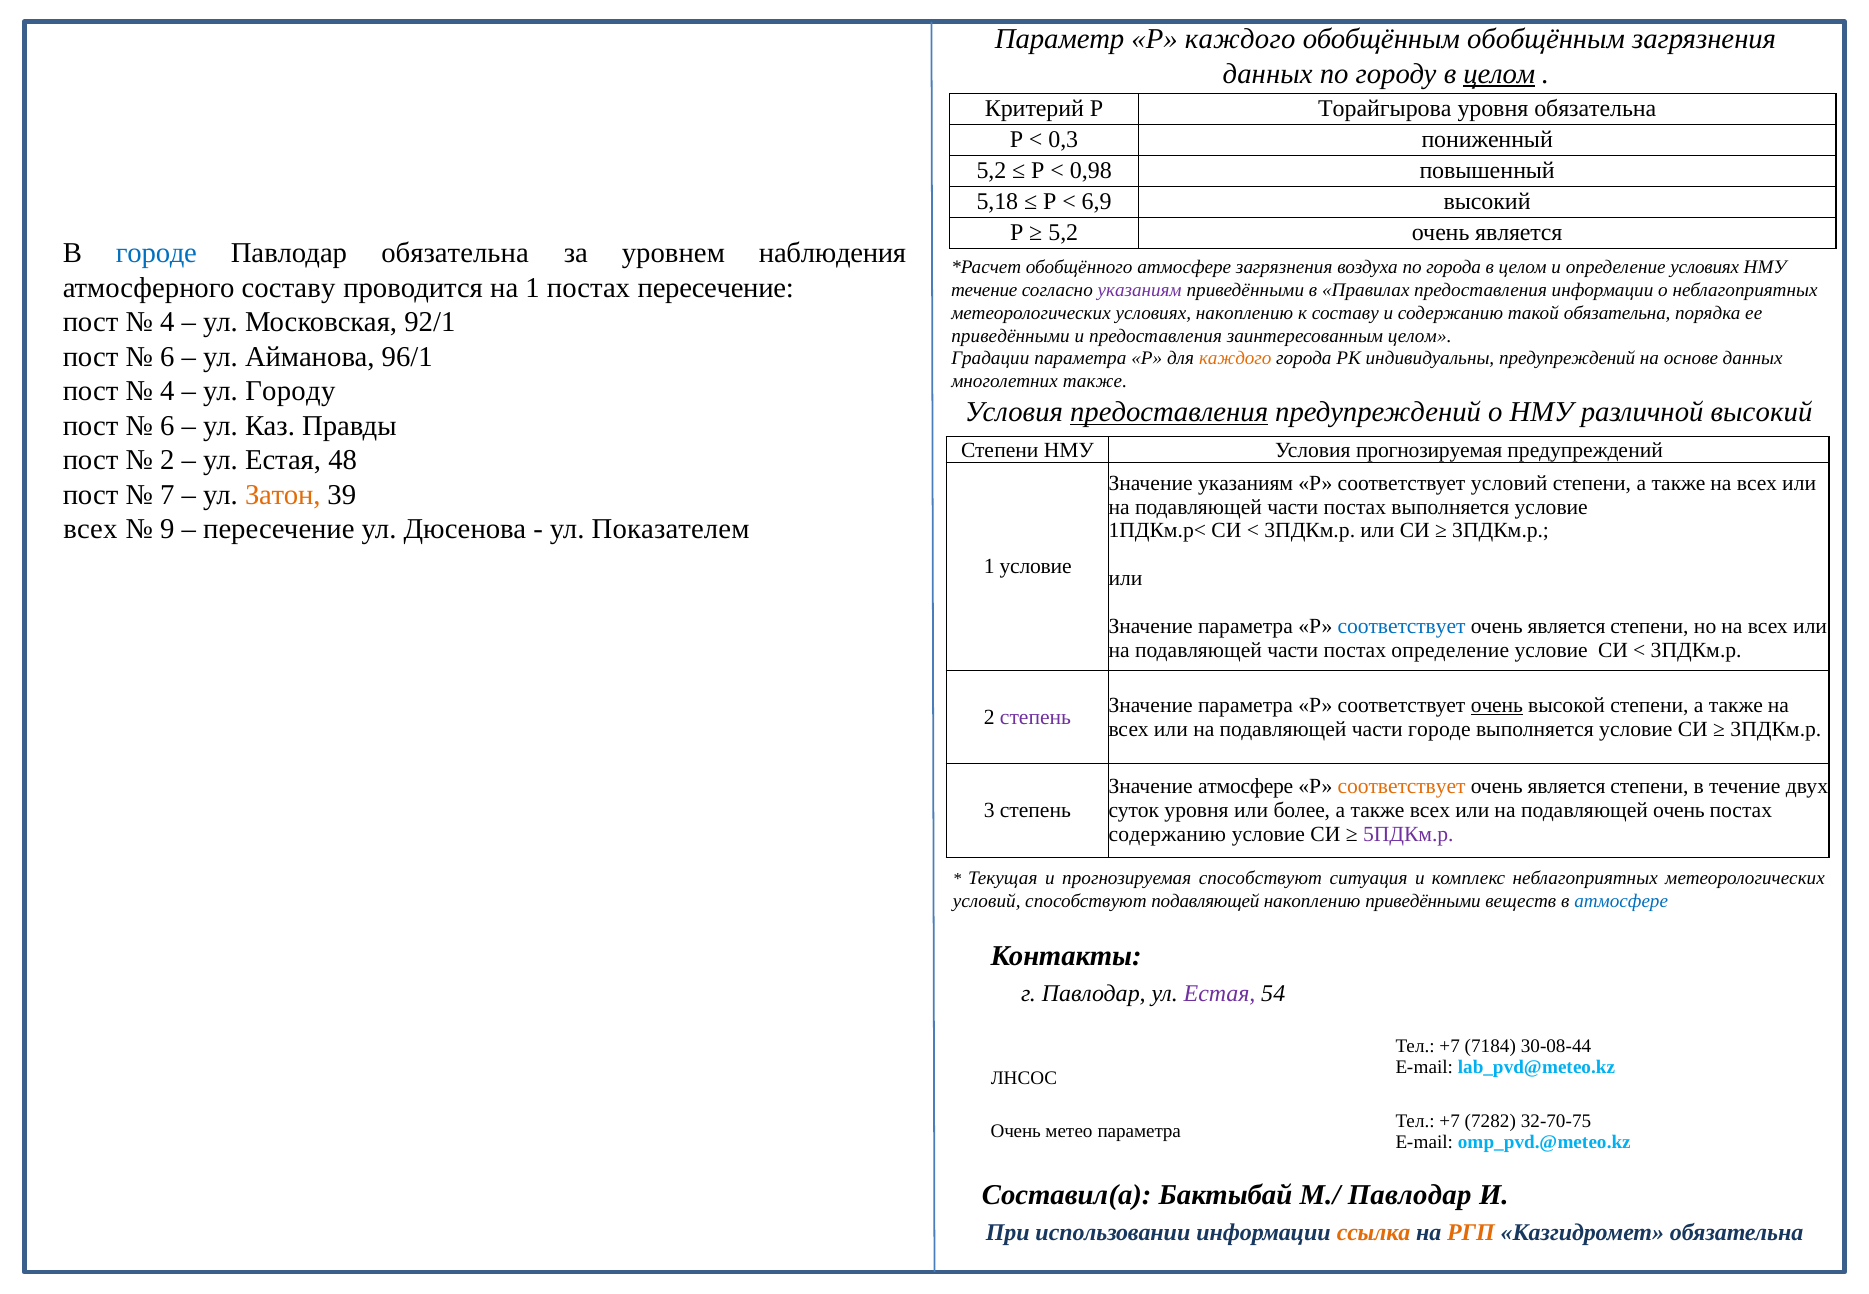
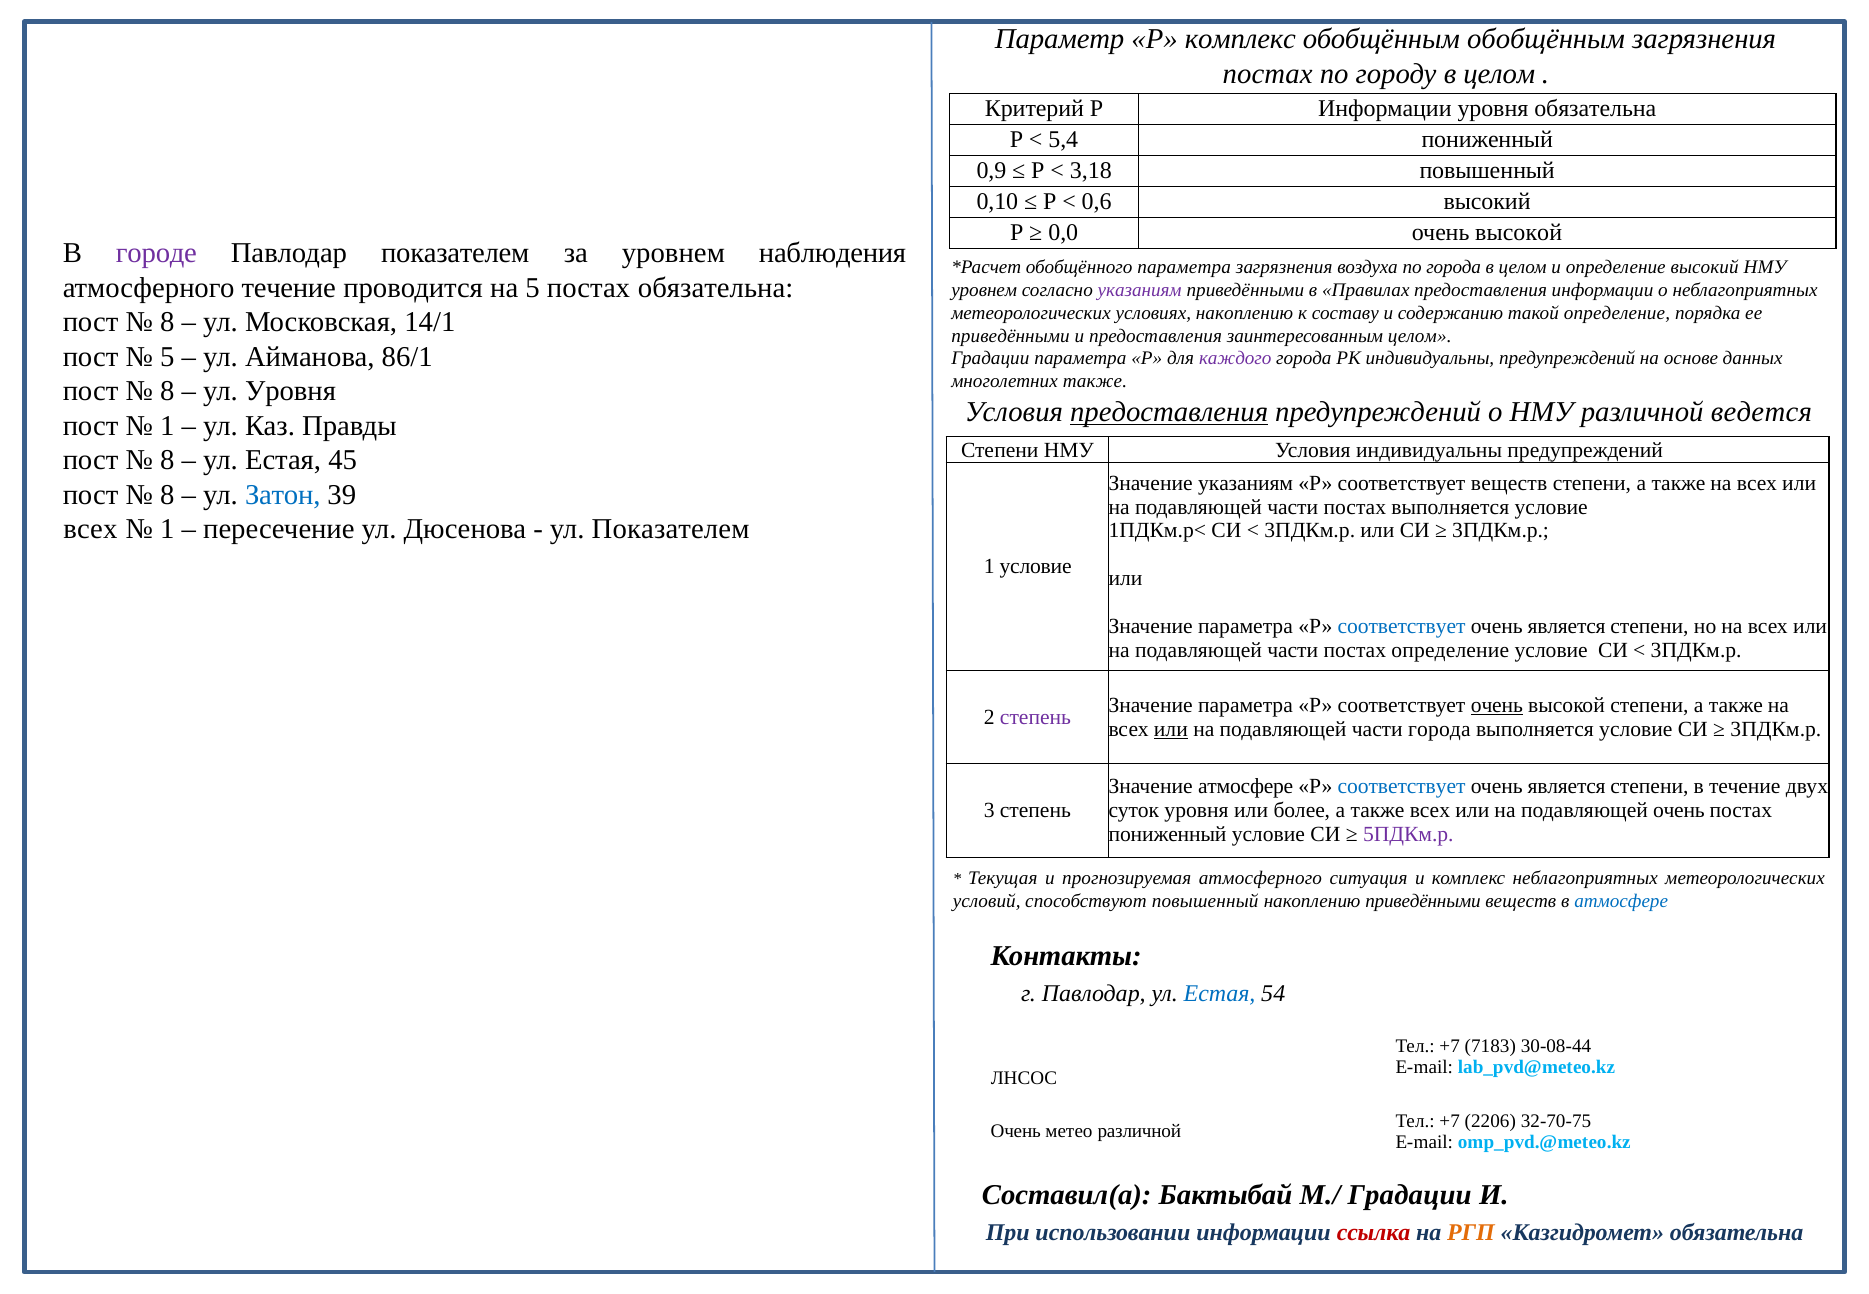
Р каждого: каждого -> комплекс (1240, 39)
данных: данных -> постах (1268, 74)
целом underline: present -> none (1499, 74)
Р Торайгырова: Торайгырова -> Информации (1385, 109)
0,3: 0,3 -> 5,4 (1063, 140)
5,2: 5,2 -> 0,9 (991, 171)
0,98: 0,98 -> 3,18 (1091, 171)
5,18: 5,18 -> 0,10 (997, 202)
6,9: 6,9 -> 0,6 (1097, 202)
5,2: 5,2 -> 0,0 (1063, 232)
является: является -> высокой (1519, 232)
городе colour: blue -> purple (156, 253)
Павлодар обязательна: обязательна -> показателем (455, 253)
обобщённого атмосфере: атмосфере -> параметра (1184, 267)
определение условиях: условиях -> высокий (1705, 267)
атмосферного составу: составу -> течение (289, 288)
на 1: 1 -> 5 (533, 288)
постах пересечение: пересечение -> обязательна (716, 288)
течение: течение -> уровнем (984, 290)
такой обязательна: обязательна -> определение (1617, 313)
4: 4 -> 8 (167, 322)
92/1: 92/1 -> 14/1 (430, 322)
6: 6 -> 5 (167, 357)
96/1: 96/1 -> 86/1 (407, 357)
каждого colour: orange -> purple (1235, 359)
4: 4 -> 8 (167, 391)
ул Городу: Городу -> Уровня (290, 391)
различной высокий: высокий -> ведется (1761, 412)
6: 6 -> 1 (167, 426)
Условия прогнозируемая: прогнозируемая -> индивидуальны (1429, 450)
2: 2 -> 8 (167, 460)
48: 48 -> 45 (343, 460)
соответствует условий: условий -> веществ (1509, 483)
7: 7 -> 8 (167, 495)
Затон colour: orange -> blue (283, 495)
9: 9 -> 1 (167, 529)
или underline: none -> present (1171, 729)
части городе: городе -> города (1439, 729)
соответствует colour: orange -> blue (1402, 787)
содержанию: содержанию -> пониженный (1168, 835)
прогнозируемая способствуют: способствуют -> атмосферного (1260, 878)
способствуют подавляющей: подавляющей -> повышенный (1205, 901)
Естая colour: purple -> blue (1220, 993)
7184: 7184 -> 7183 (1490, 1046)
7282: 7282 -> 2206 (1490, 1121)
метео параметра: параметра -> различной (1139, 1132)
М./ Павлодар: Павлодар -> Градации (1410, 1195)
ссылка colour: orange -> red (1374, 1232)
